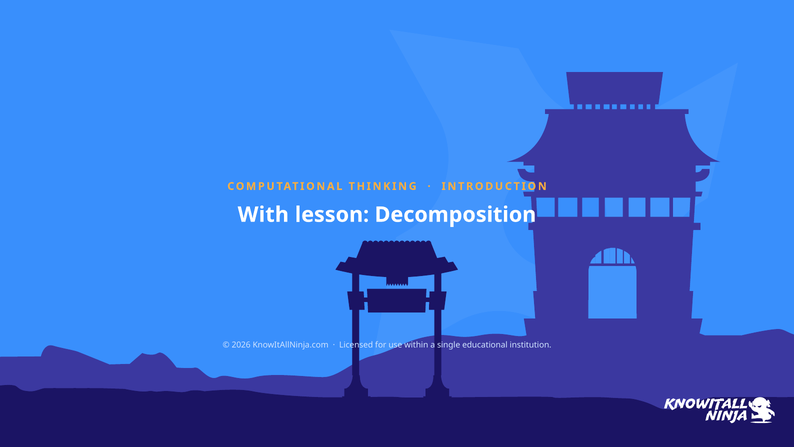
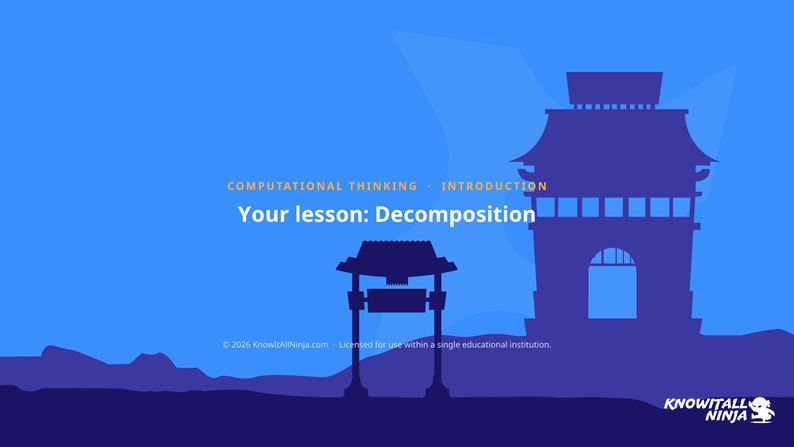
With: With -> Your (263, 215)
